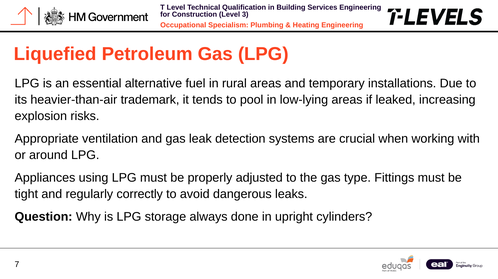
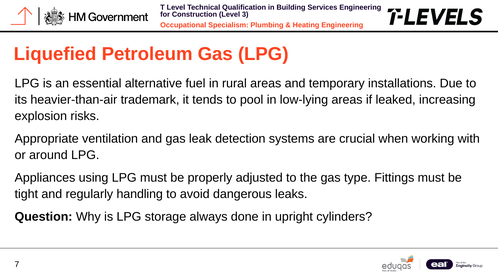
correctly: correctly -> handling (140, 194)
